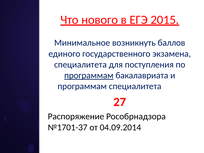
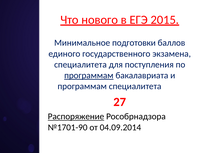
возникнуть: возникнуть -> подготовки (134, 43)
Распоряжение underline: none -> present (76, 116)
№1701-37: №1701-37 -> №1701-90 (68, 127)
